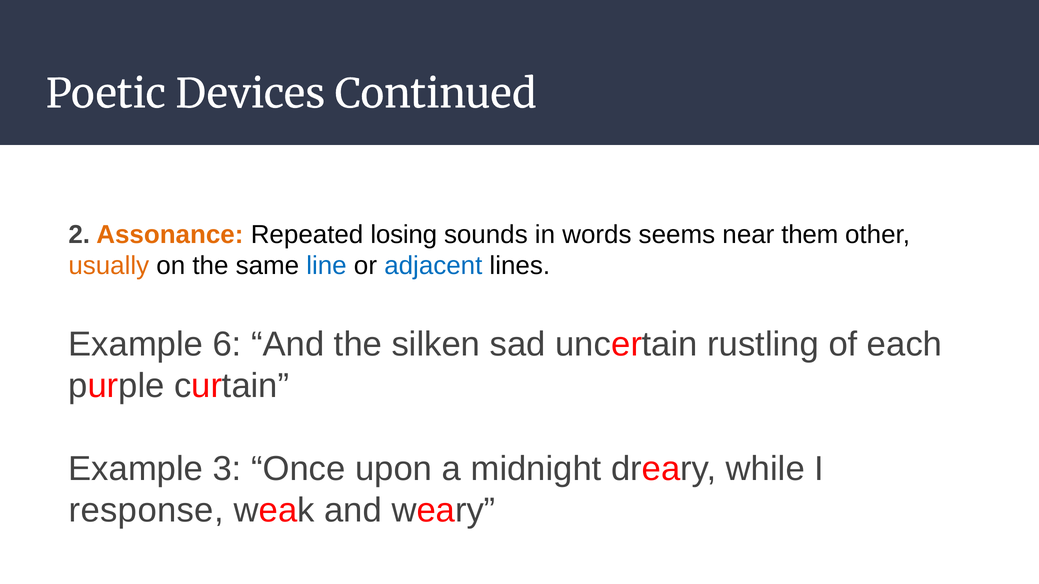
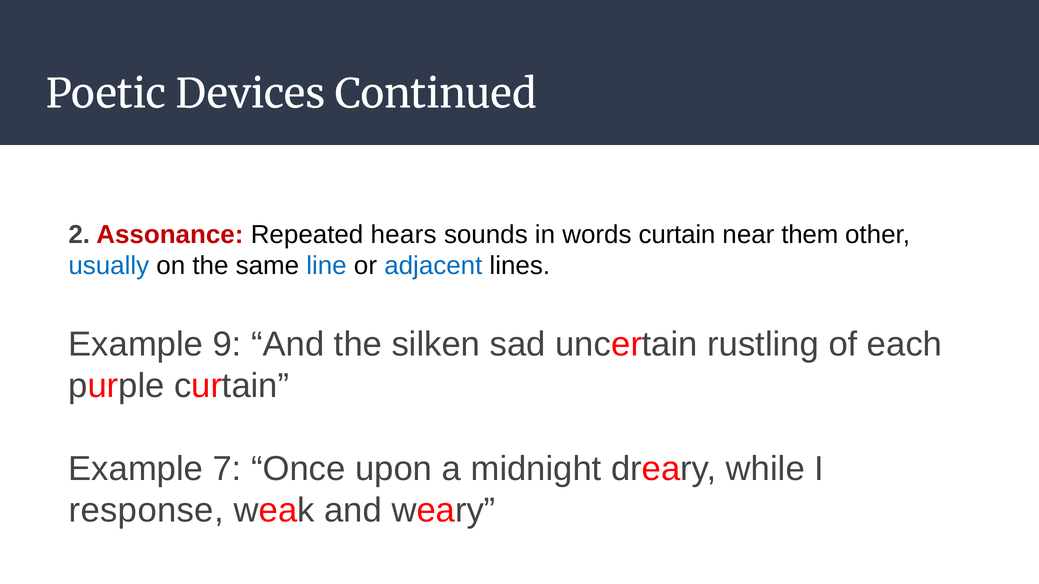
Assonance colour: orange -> red (170, 235)
losing: losing -> hears (404, 235)
words seems: seems -> curtain (677, 235)
usually colour: orange -> blue (109, 266)
6: 6 -> 9 (227, 345)
3: 3 -> 7 (227, 469)
